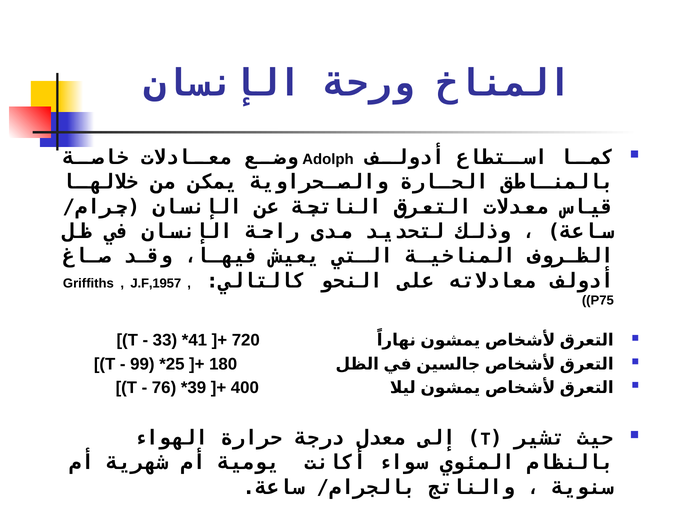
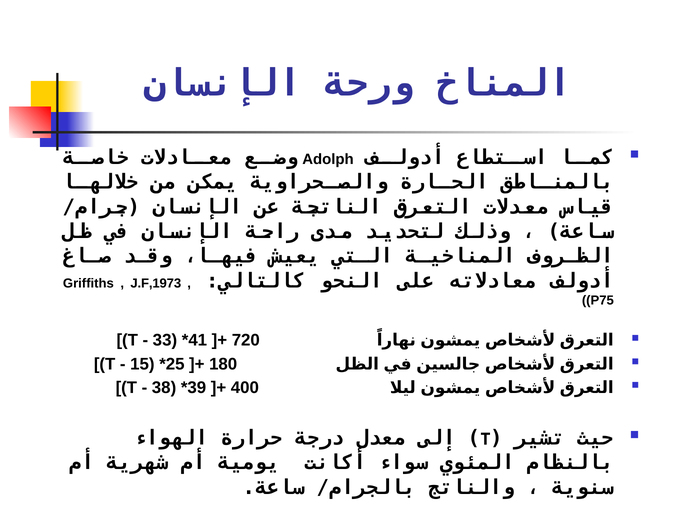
J.F,1957: J.F,1957 -> J.F,1973 (156, 284)
99: 99 -> 15 (140, 364)
76: 76 -> 38 (161, 388)
